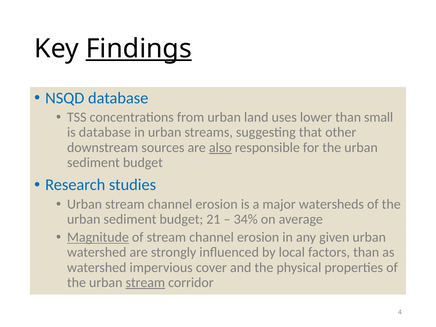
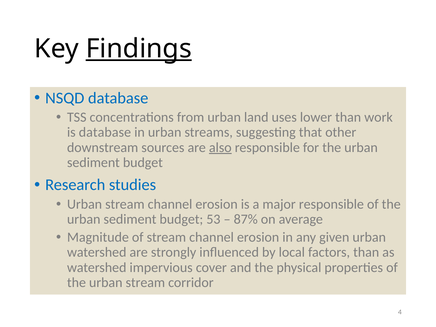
small: small -> work (379, 117)
major watersheds: watersheds -> responsible (331, 204)
21: 21 -> 53 (213, 219)
34%: 34% -> 87% (246, 219)
Magnitude underline: present -> none (98, 237)
stream underline: present -> none (145, 282)
